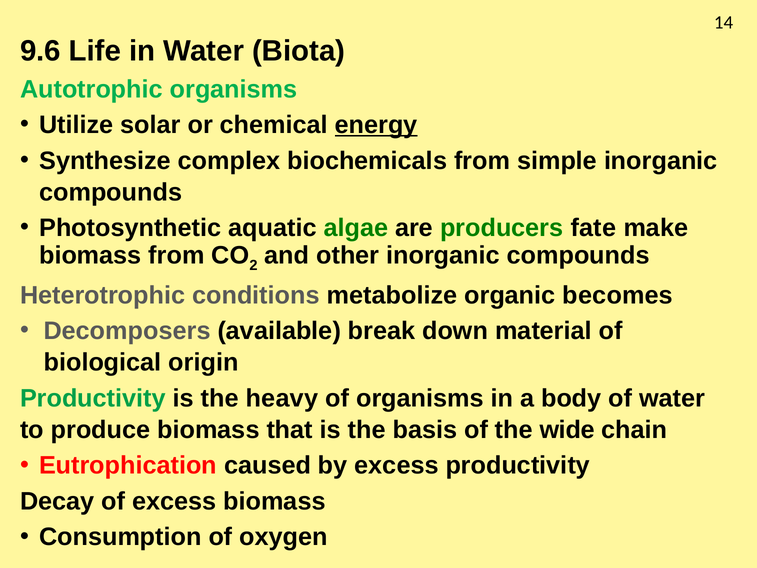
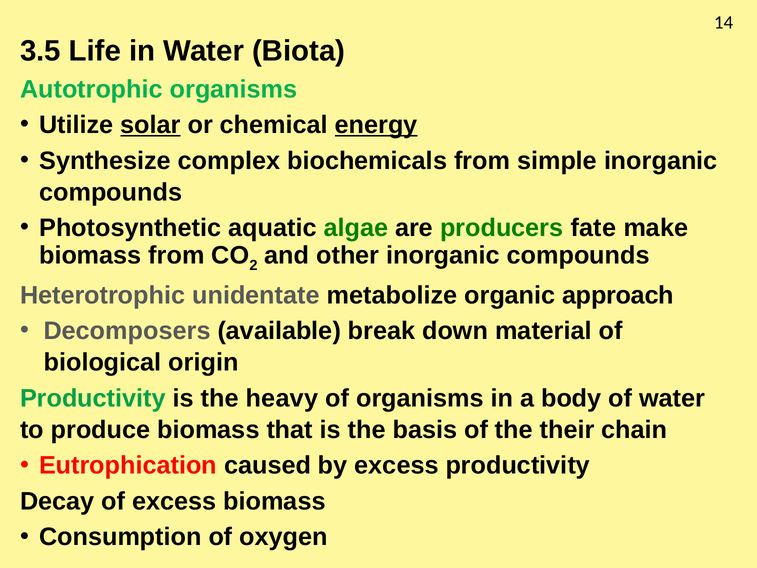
9.6: 9.6 -> 3.5 (40, 51)
solar underline: none -> present (151, 125)
conditions: conditions -> unidentate (256, 295)
becomes: becomes -> approach (618, 295)
wide: wide -> their (567, 430)
